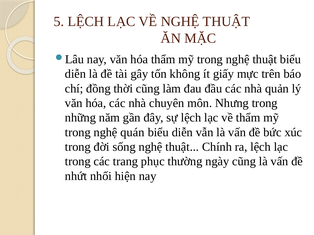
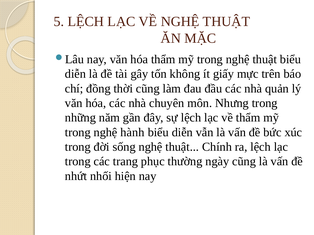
quán: quán -> hành (133, 133)
